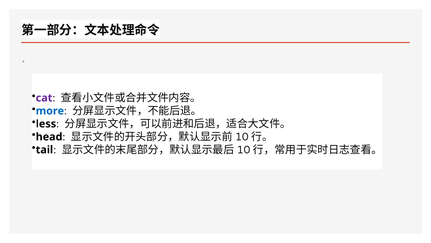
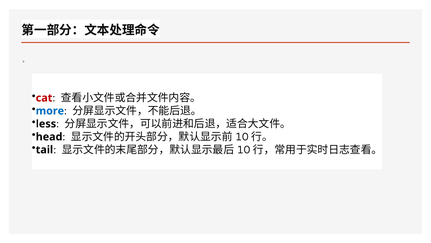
cat colour: purple -> red (44, 98)
